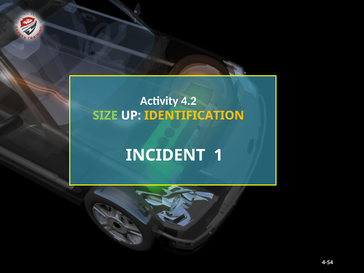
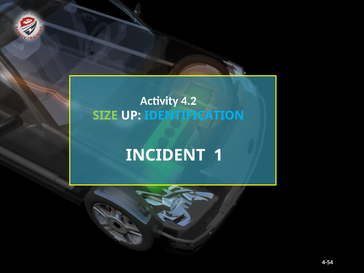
IDENTIFICATION colour: yellow -> light blue (194, 115)
